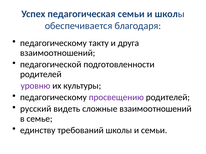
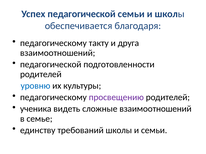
Успех педагогическая: педагогическая -> педагогической (82, 14)
уровню colour: purple -> blue (35, 86)
русский: русский -> ученика (36, 109)
